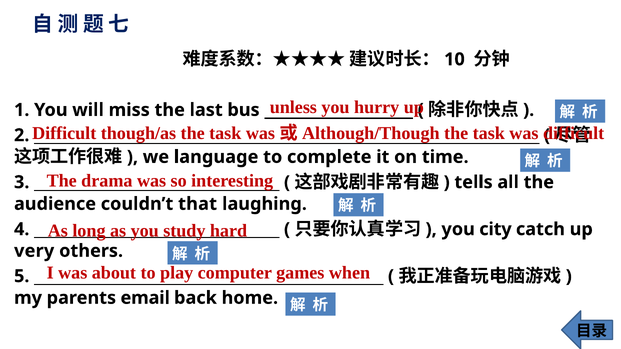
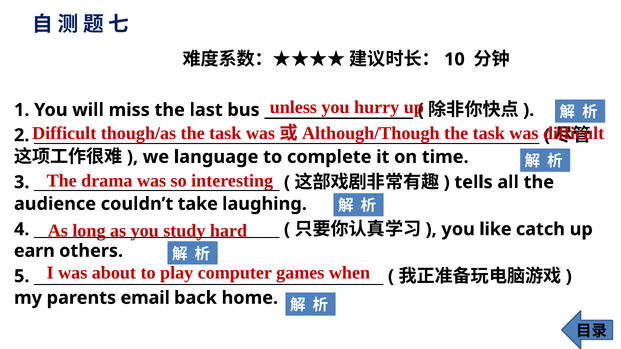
that: that -> take (198, 204)
city: city -> like (495, 229)
very: very -> earn (34, 251)
